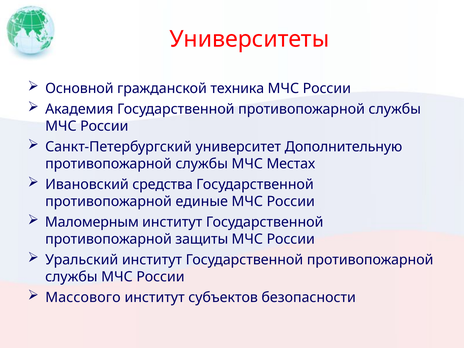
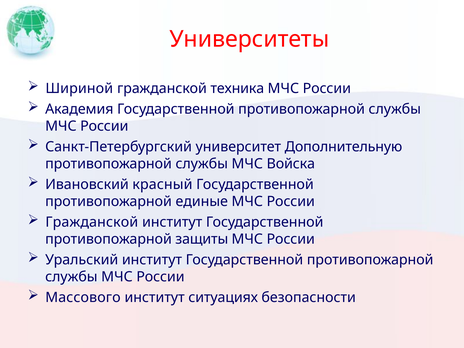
Основной: Основной -> Шириной (79, 89)
Местах: Местах -> Войска (291, 164)
средства: средства -> красный (162, 185)
Маломерным: Маломерным -> Гражданской (92, 222)
субъектов: субъектов -> ситуациях (223, 297)
